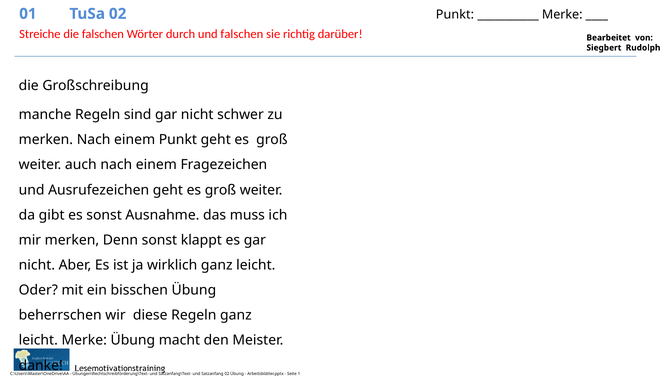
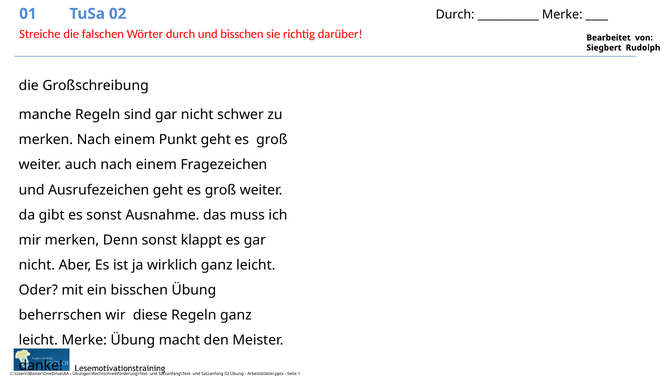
02 Punkt: Punkt -> Durch (455, 15)
und falschen: falschen -> bisschen (242, 34)
